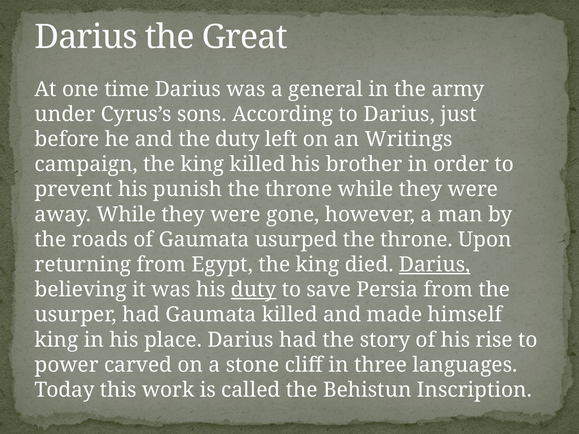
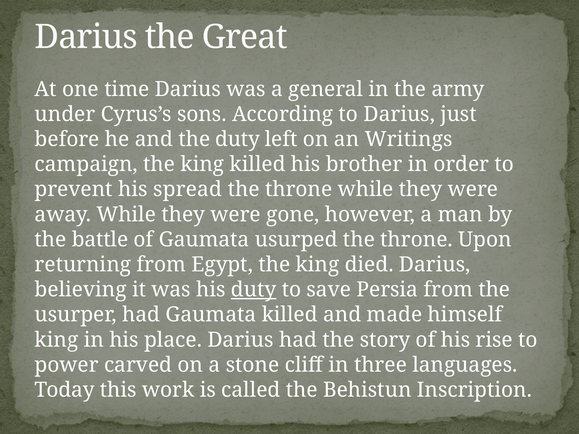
punish: punish -> spread (188, 190)
roads: roads -> battle (100, 240)
Darius underline: present -> none (435, 265)
